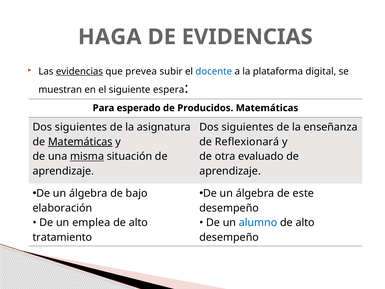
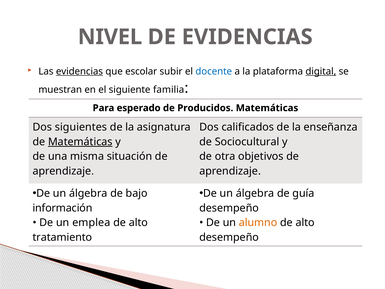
HAGA: HAGA -> NIVEL (110, 37)
prevea: prevea -> escolar (141, 71)
digital underline: none -> present (321, 71)
espera: espera -> familia (169, 90)
siguientes: siguientes -> calificados (248, 127)
Reflexionará: Reflexionará -> Sociocultural (247, 142)
misma underline: present -> none (87, 156)
evaluado: evaluado -> objetivos (261, 156)
este: este -> guía (303, 193)
elaboración: elaboración -> información (62, 208)
alumno colour: blue -> orange (258, 222)
